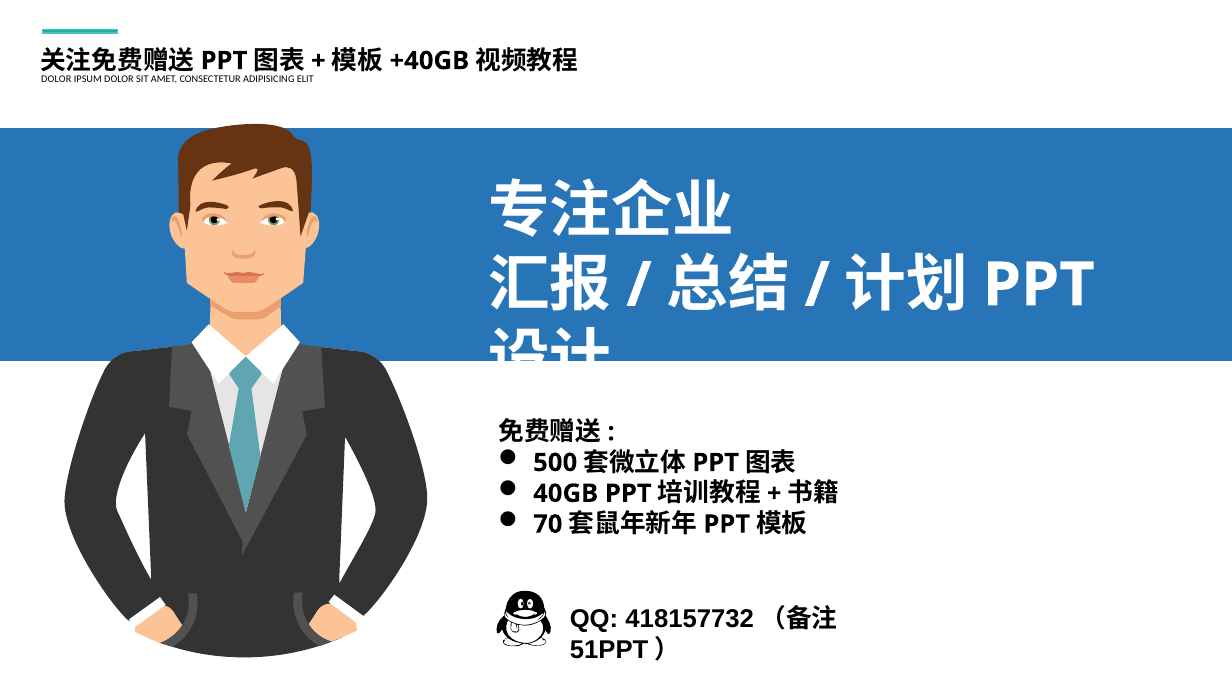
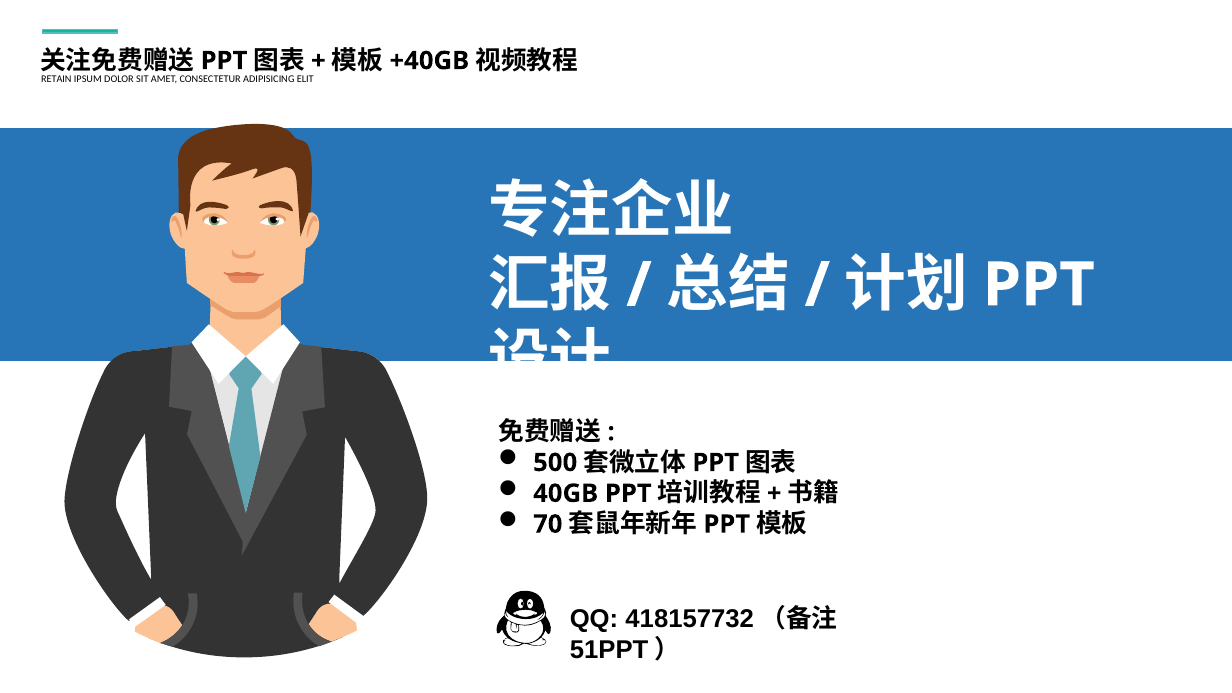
DOLOR: DOLOR -> RETAIN (56, 79)
